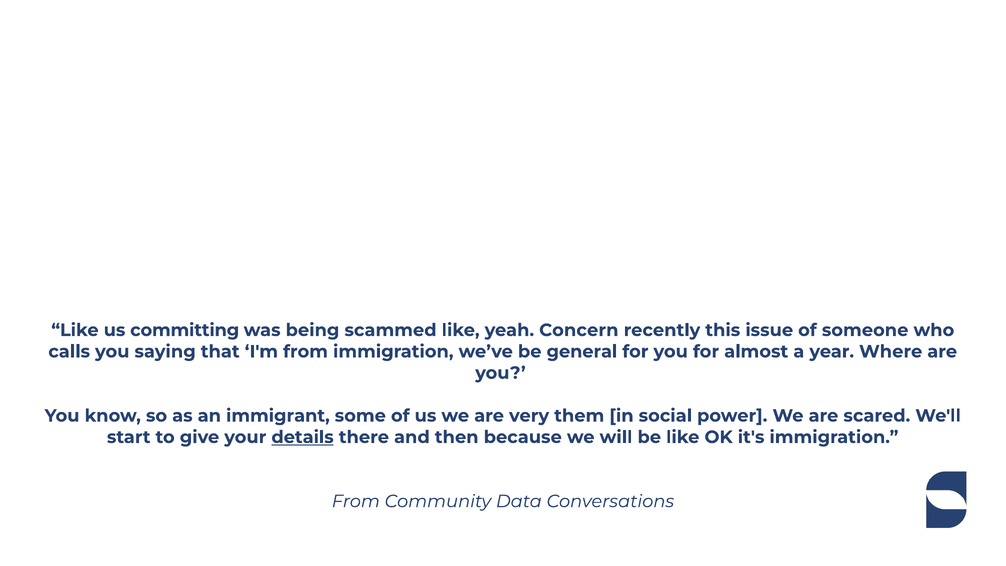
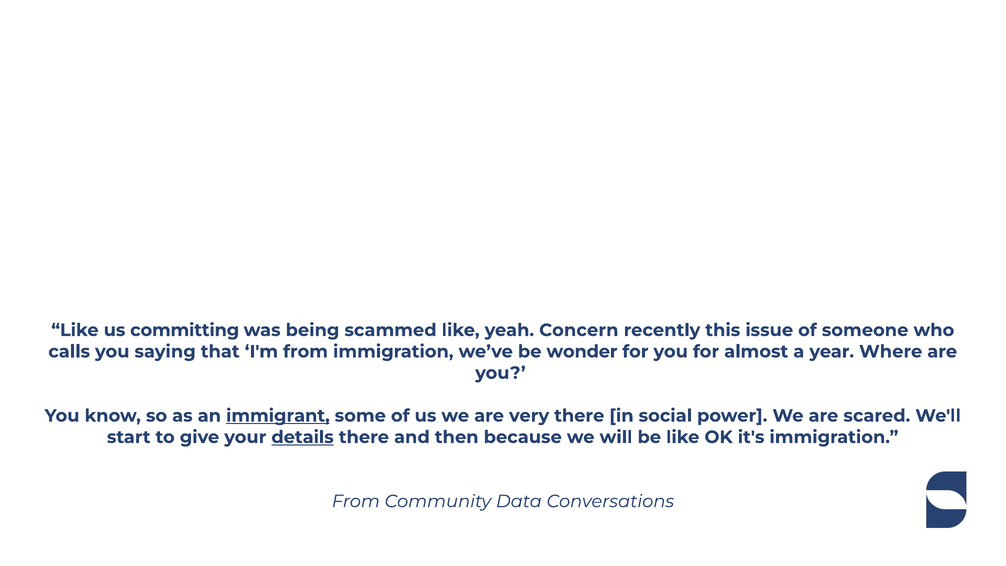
general: general -> wonder (582, 351)
immigrant underline: none -> present (278, 416)
very them: them -> there (579, 416)
